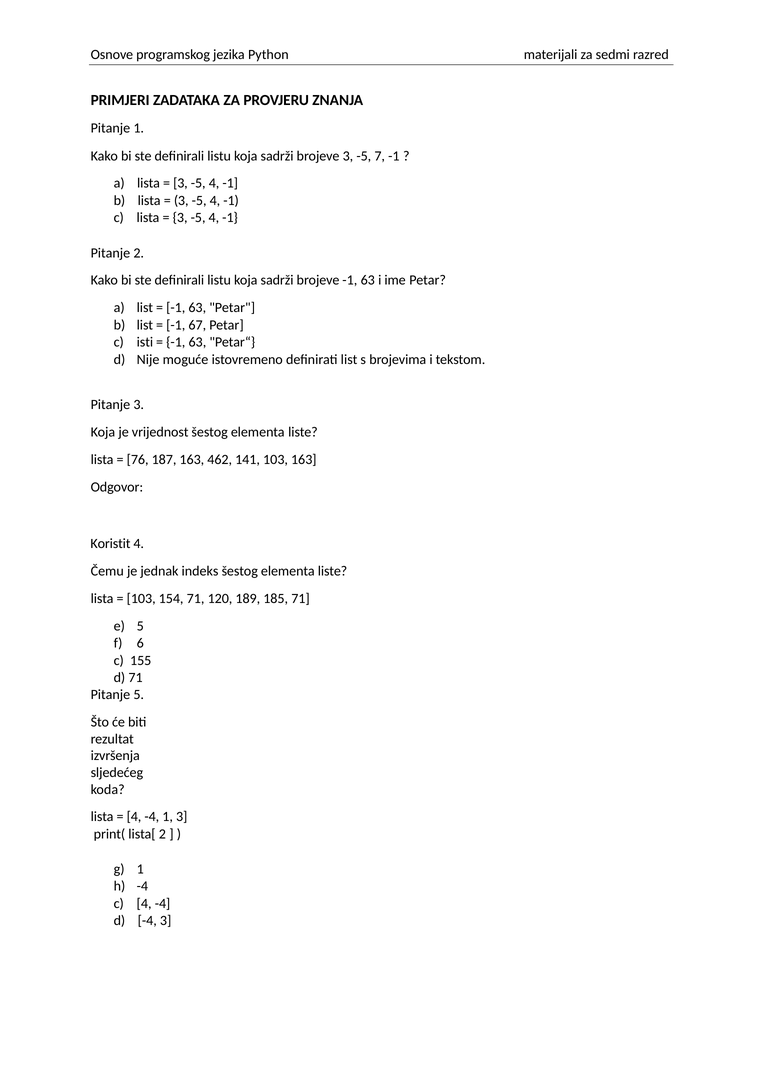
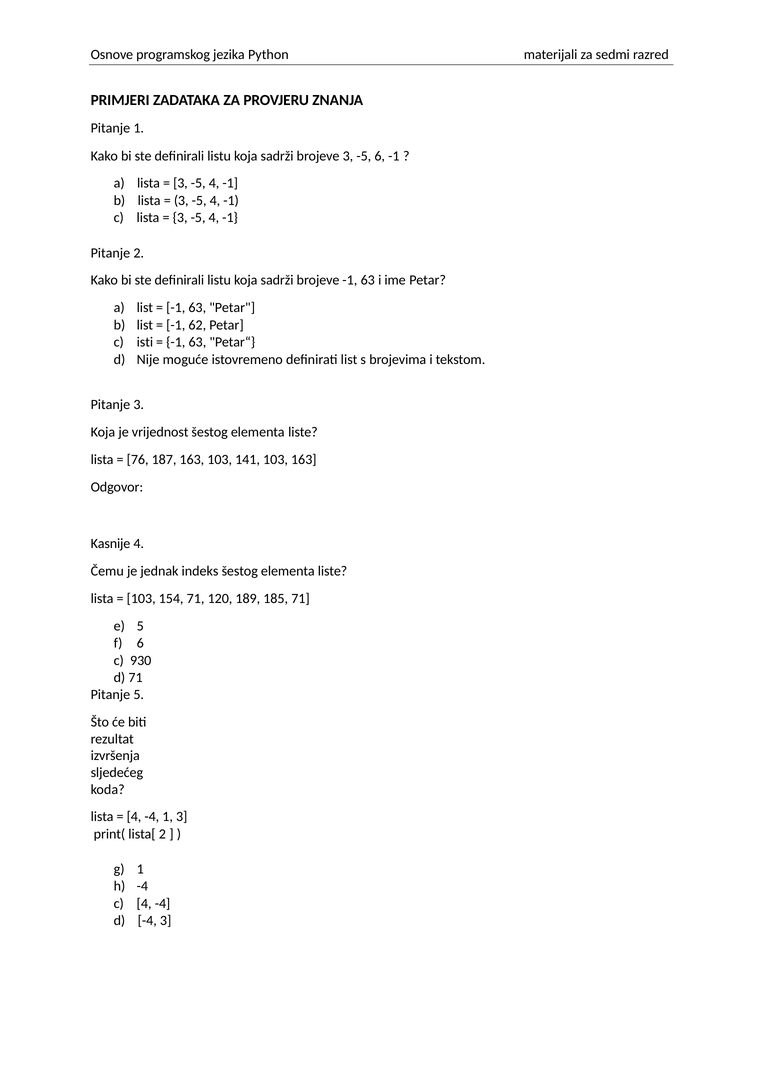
-5 7: 7 -> 6 (380, 156)
67: 67 -> 62 (197, 325)
163 462: 462 -> 103 (220, 460)
Koristit: Koristit -> Kasnije (110, 544)
155: 155 -> 930 (141, 661)
